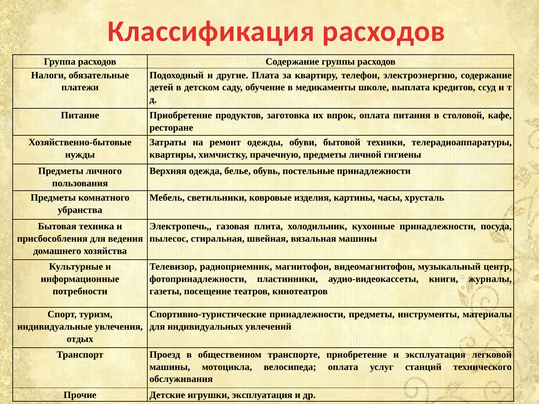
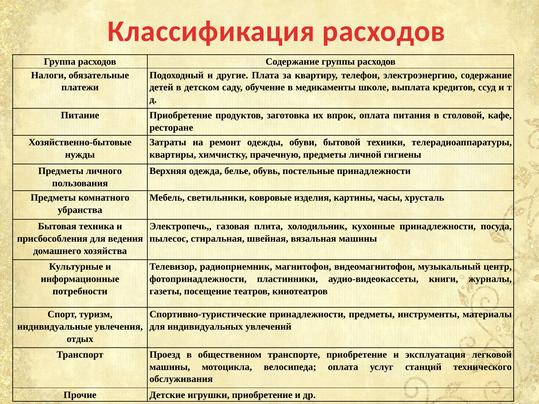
игрушки эксплуатация: эксплуатация -> приобретение (262, 395)
